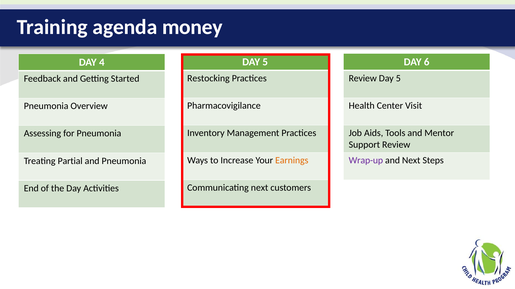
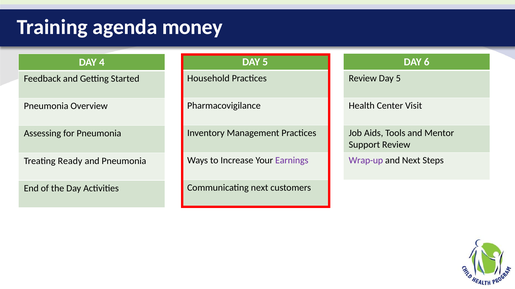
Restocking: Restocking -> Household (208, 78)
Earnings colour: orange -> purple (292, 161)
Partial: Partial -> Ready (70, 161)
